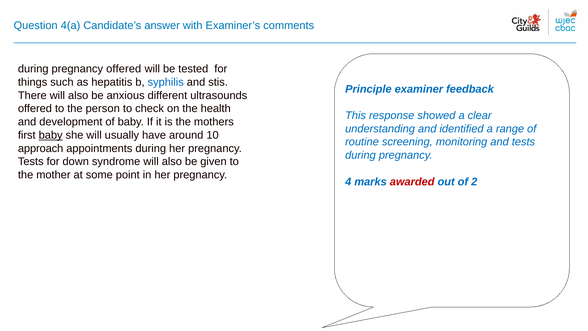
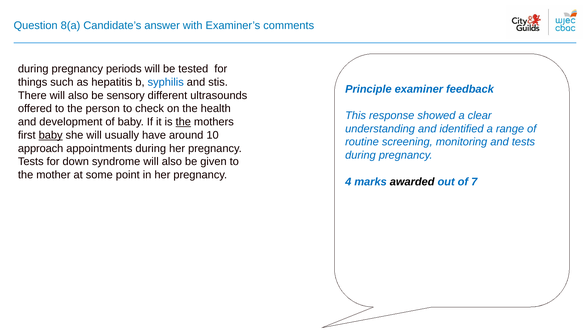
4(a: 4(a -> 8(a (71, 26)
pregnancy offered: offered -> periods (124, 69)
anxious: anxious -> sensory (126, 95)
the underline: none -> present (183, 122)
awarded colour: red -> black (412, 182)
2: 2 -> 7 (474, 182)
